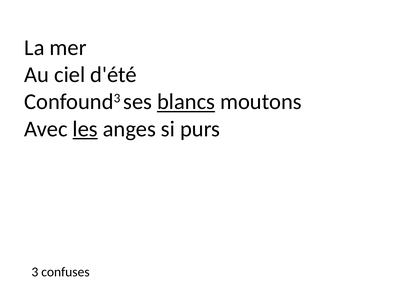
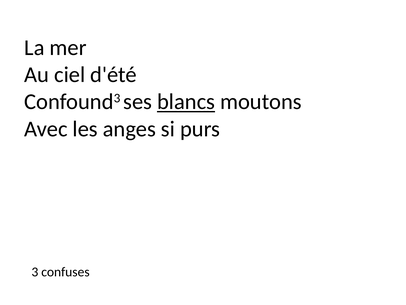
les underline: present -> none (85, 129)
